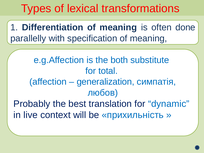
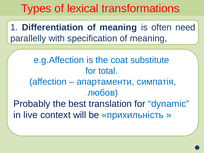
done: done -> need (185, 28)
both: both -> coat (119, 60)
generalization: generalization -> апартаменти (105, 82)
